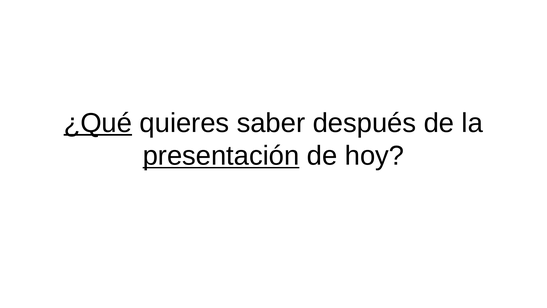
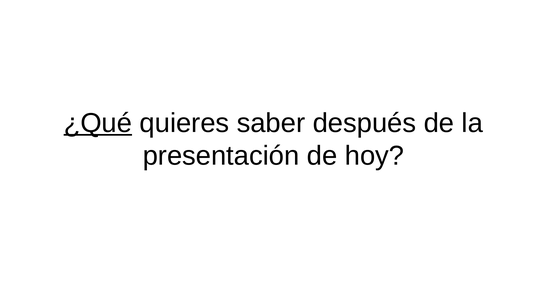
presentación underline: present -> none (221, 156)
